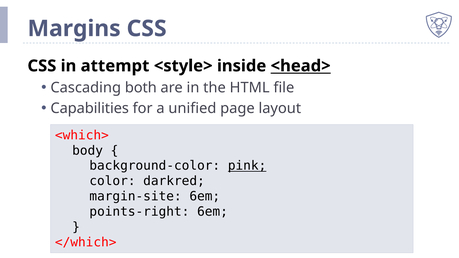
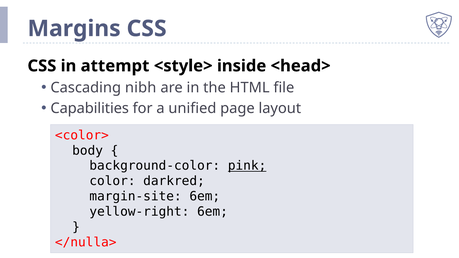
<head> underline: present -> none (301, 66)
both: both -> nibh (141, 88)
<which>: <which> -> <color> (82, 135)
points-right: points-right -> yellow-right (139, 212)
</which>: </which> -> </nulla> (86, 242)
